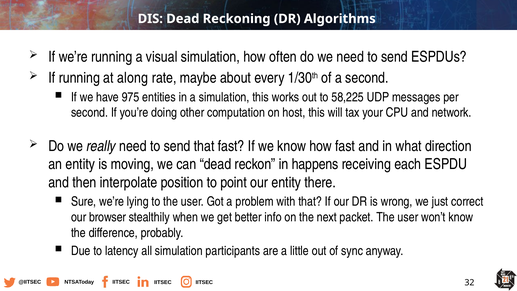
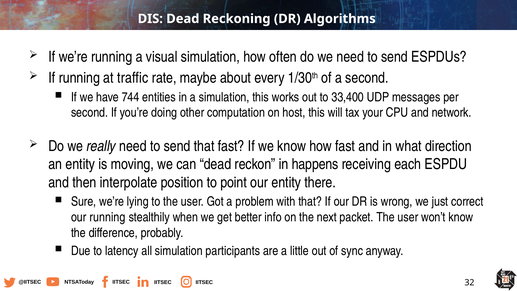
along: along -> traffic (133, 78)
975: 975 -> 744 (131, 97)
58,225: 58,225 -> 33,400 (348, 97)
our browser: browser -> running (107, 217)
